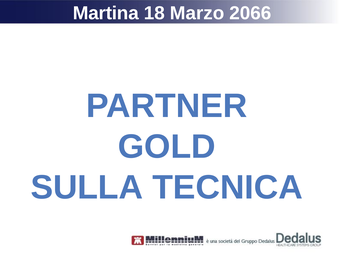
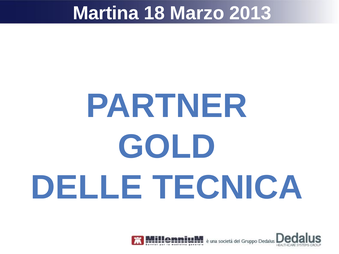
2066: 2066 -> 2013 (250, 13)
SULLA: SULLA -> DELLE (87, 188)
